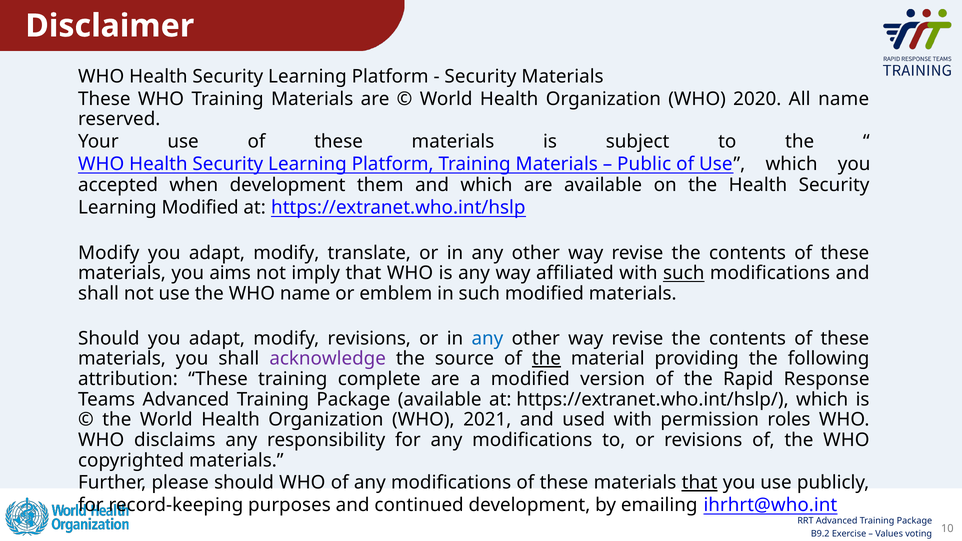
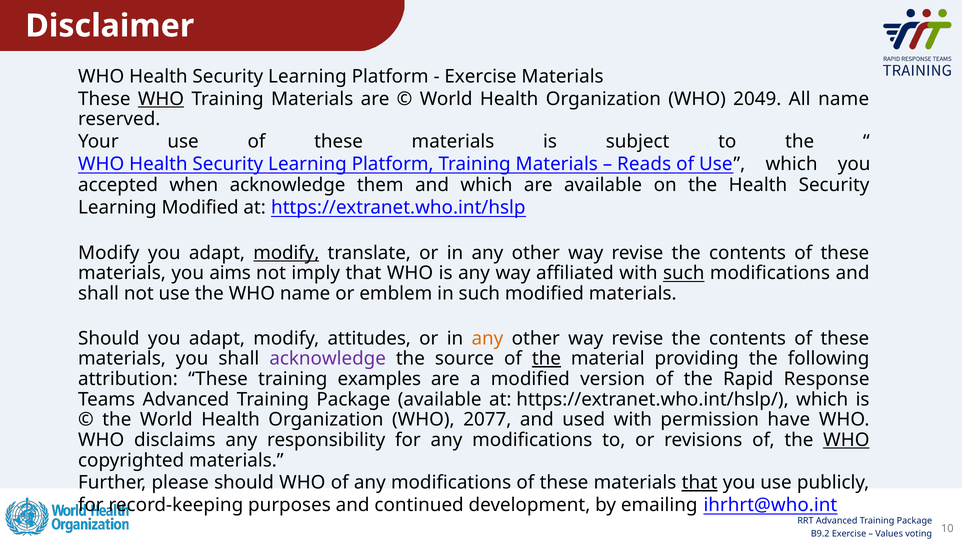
Security: Security -> Exercise (480, 77)
WHO underline: none -> present (161, 99)
2020: 2020 -> 2049 (757, 99)
Public: Public -> Reads (644, 164)
when development: development -> acknowledge (288, 185)
modify underline: none -> present (286, 253)
modify revisions: revisions -> attitudes (369, 338)
any colour: blue -> orange (487, 338)
complete: complete -> examples (379, 379)
2021: 2021 -> 2077 (487, 420)
roles: roles -> have (789, 420)
WHO underline: none -> present (846, 440)
